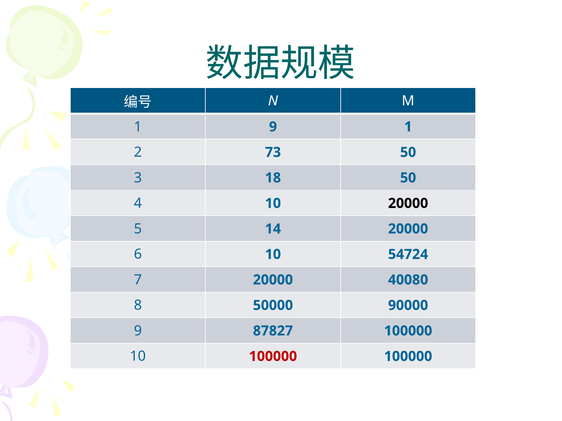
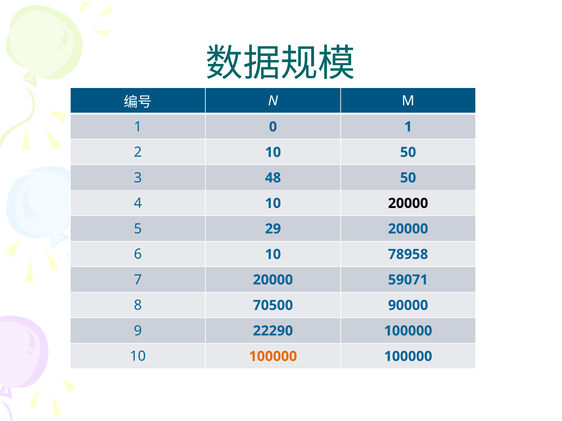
1 9: 9 -> 0 (273, 127)
2 73: 73 -> 10 (273, 152)
18: 18 -> 48 (273, 178)
14: 14 -> 29 (273, 229)
54724: 54724 -> 78958 (408, 255)
40080: 40080 -> 59071 (408, 280)
50000: 50000 -> 70500 (273, 306)
87827: 87827 -> 22290 (273, 331)
100000 colour: red -> orange (273, 357)
